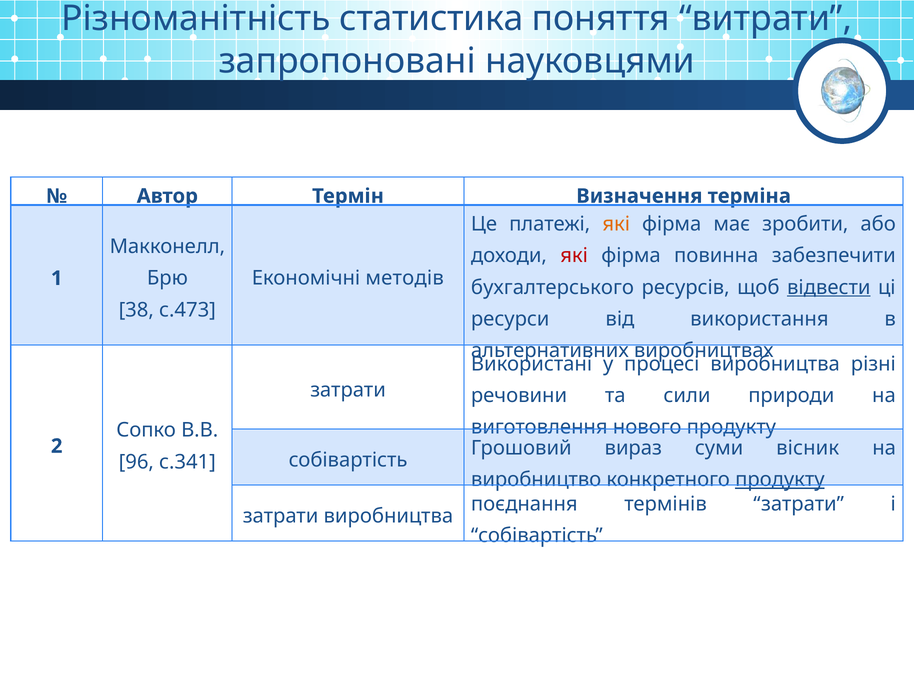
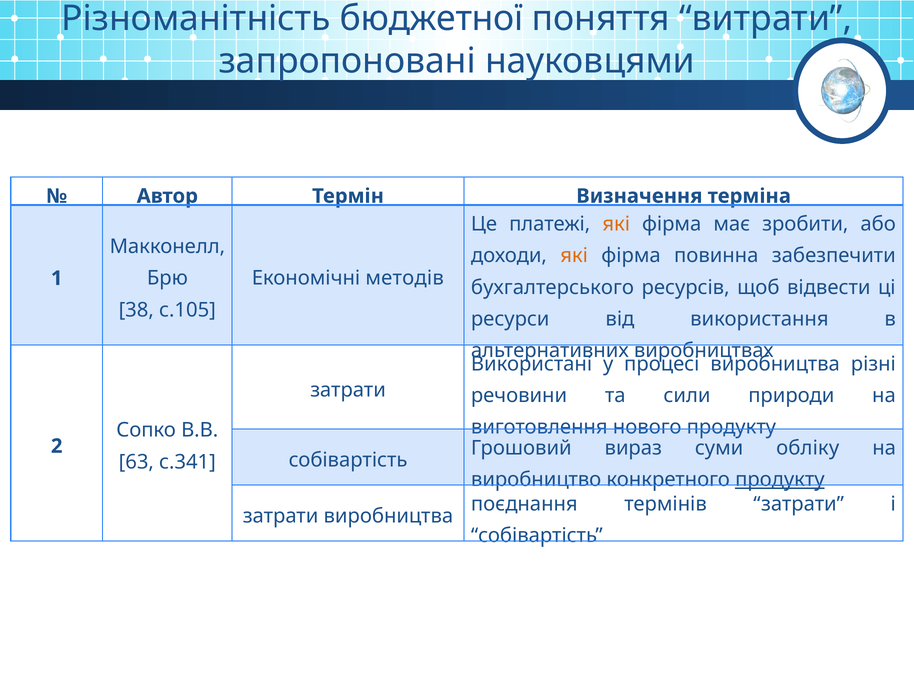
статистика: статистика -> бюджетної (431, 18)
які colour: red -> orange (574, 256)
відвести underline: present -> none (829, 288)
с.473: с.473 -> с.105 (187, 310)
вісник: вісник -> обліку (808, 448)
96: 96 -> 63 (136, 462)
